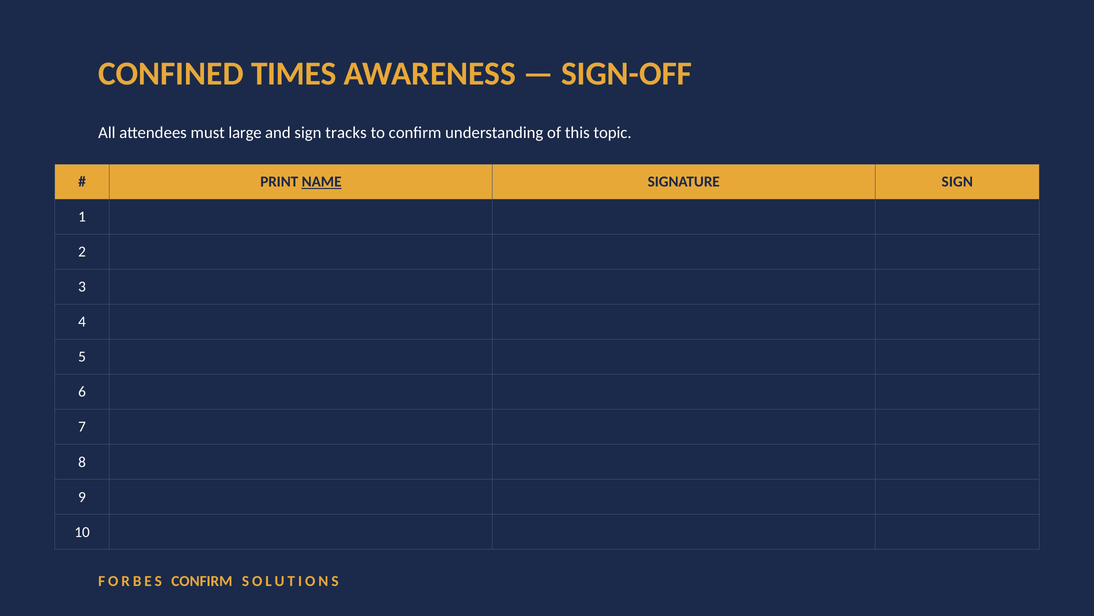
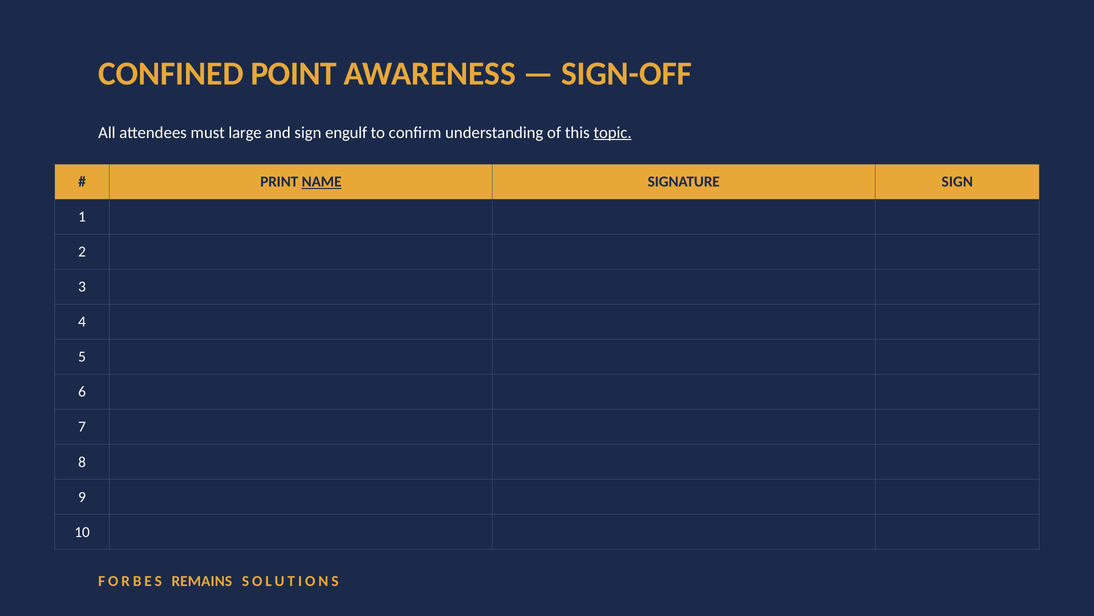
TIMES: TIMES -> POINT (294, 73)
tracks: tracks -> engulf (346, 132)
topic underline: none -> present (613, 132)
FORBES CONFIRM: CONFIRM -> REMAINS (202, 581)
